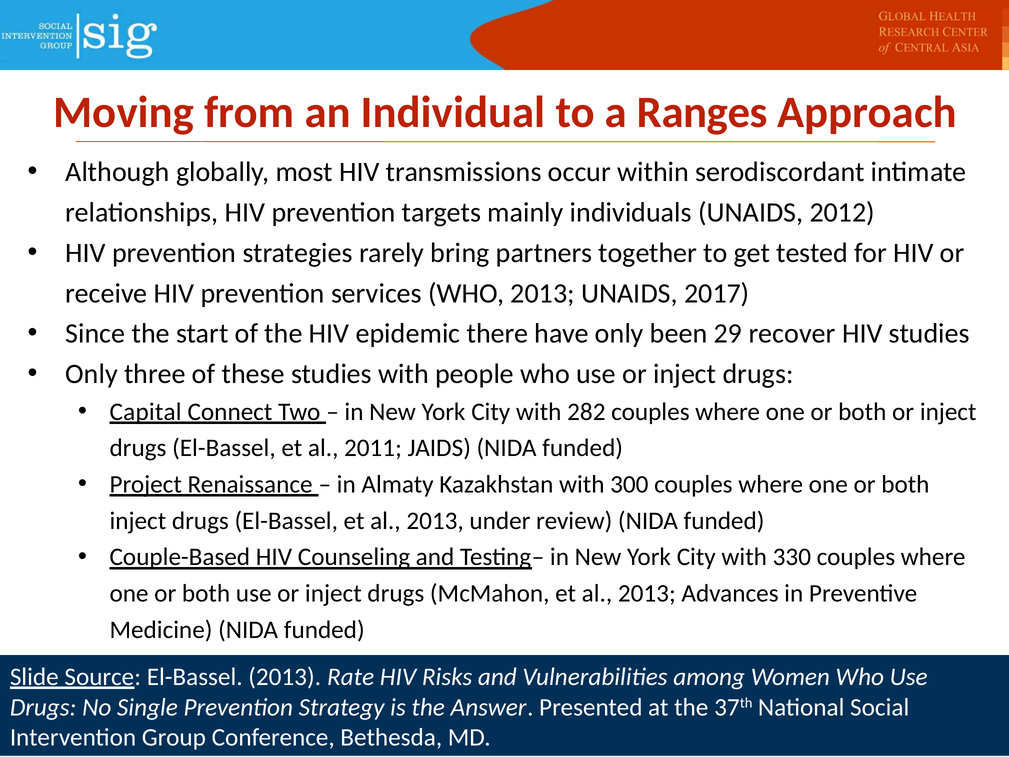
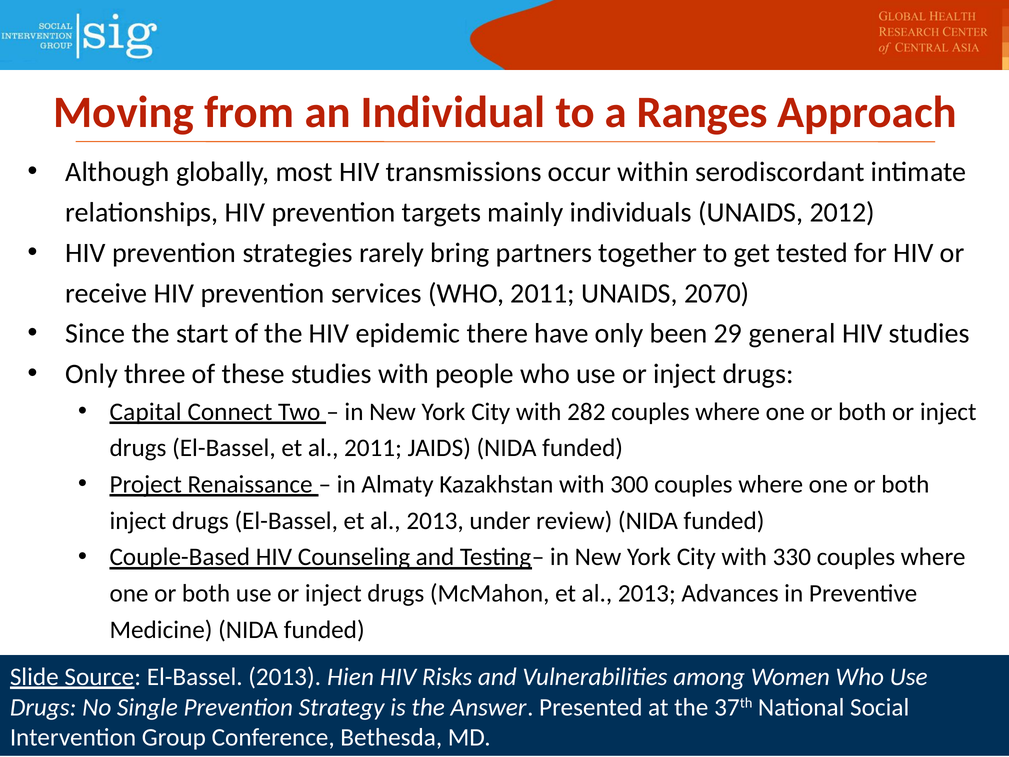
WHO 2013: 2013 -> 2011 (543, 293)
2017: 2017 -> 2070 (717, 293)
recover: recover -> general (792, 334)
Rate: Rate -> Hien (351, 677)
